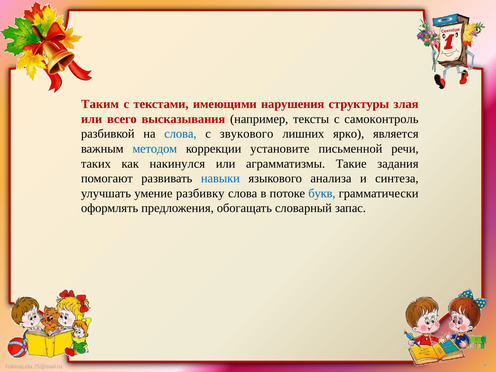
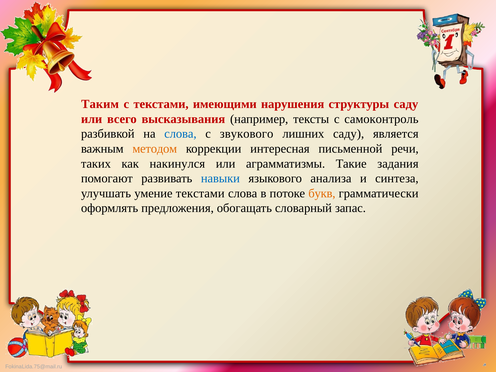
структуры злая: злая -> саду (406, 104)
лишних ярко: ярко -> саду (349, 134)
методом colour: blue -> orange (155, 149)
установите: установите -> интересная (280, 149)
умение разбивку: разбивку -> текстами (200, 193)
букв colour: blue -> orange (322, 193)
